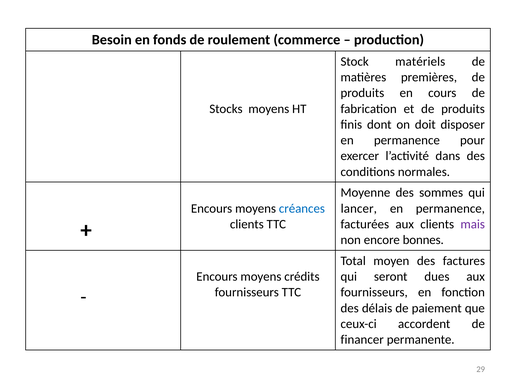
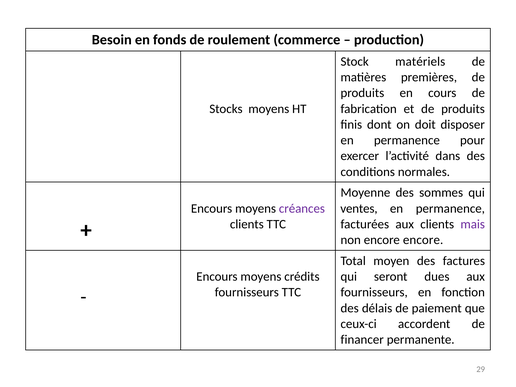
créances colour: blue -> purple (302, 208)
lancer: lancer -> ventes (359, 208)
encore bonnes: bonnes -> encore (423, 240)
